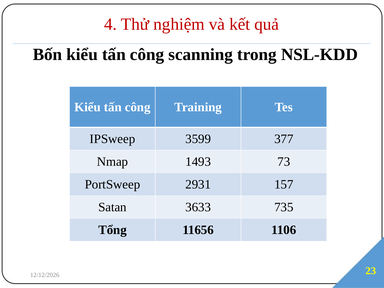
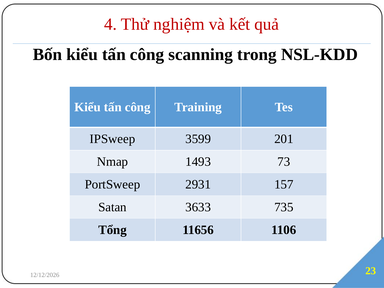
377: 377 -> 201 (284, 139)
